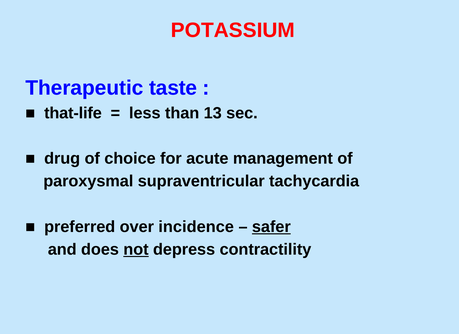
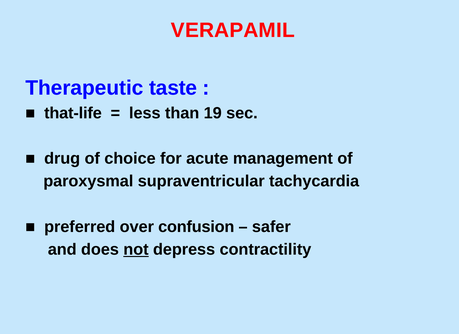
POTASSIUM: POTASSIUM -> VERAPAMIL (233, 30)
13: 13 -> 19 (213, 113)
incidence: incidence -> confusion (196, 227)
safer underline: present -> none (271, 227)
